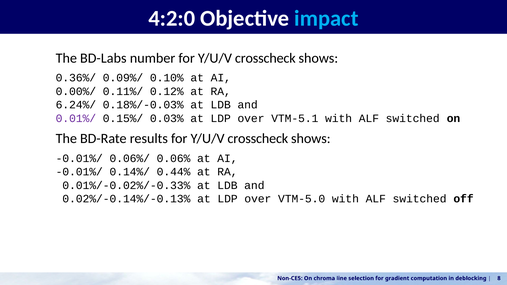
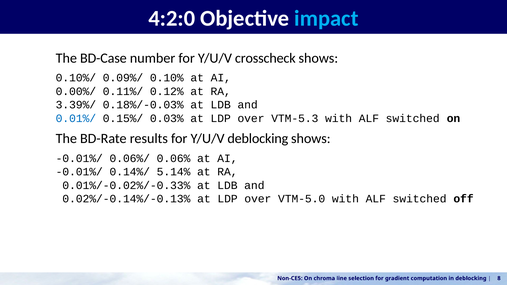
BD-Labs: BD-Labs -> BD-Case (103, 58)
0.36%/: 0.36%/ -> 0.10%/ (76, 78)
6.24%/: 6.24%/ -> 3.39%/ (76, 105)
0.01%/ colour: purple -> blue (76, 118)
VTM-5.1: VTM-5.1 -> VTM-5.3 (295, 118)
results for Y/U/V crosscheck: crosscheck -> deblocking (258, 139)
0.44%: 0.44% -> 5.14% (174, 172)
